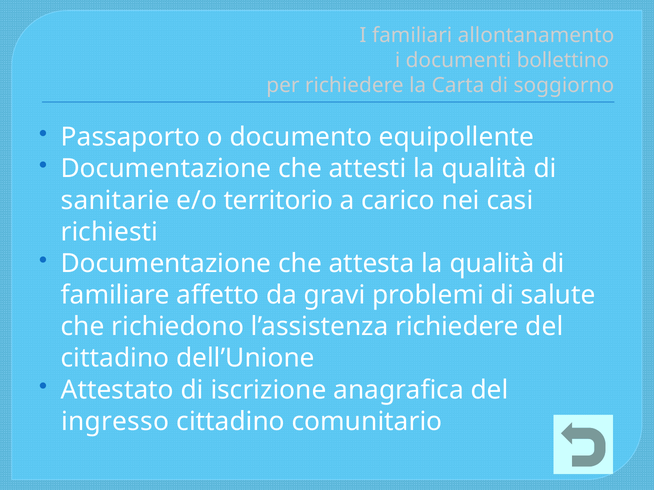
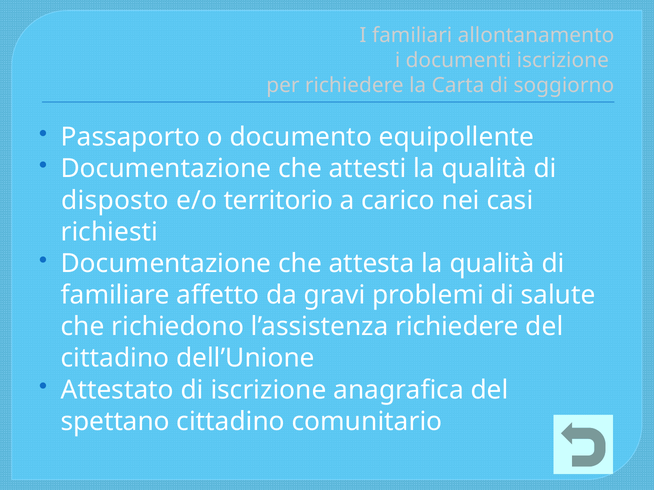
documenti bollettino: bollettino -> iscrizione (563, 61)
sanitarie: sanitarie -> disposto (115, 201)
ingresso: ingresso -> spettano (115, 422)
